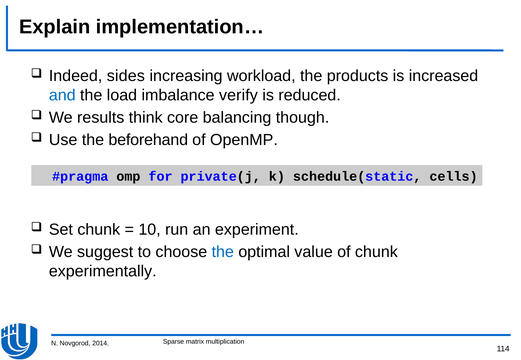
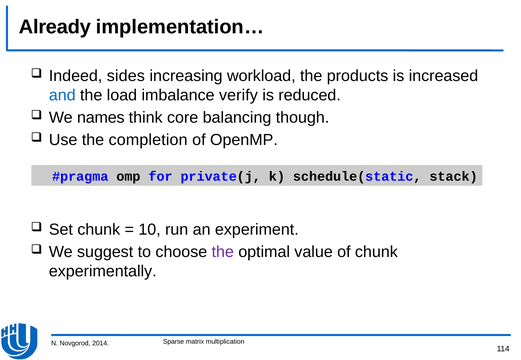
Explain: Explain -> Already (55, 27)
results: results -> names (101, 118)
beforehand: beforehand -> completion (148, 140)
cells: cells -> stack (454, 177)
the colour: blue -> purple (223, 252)
